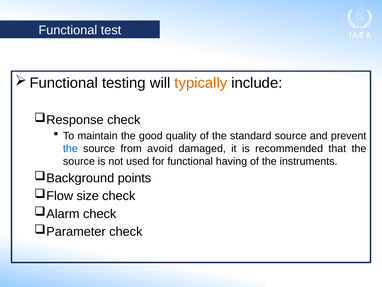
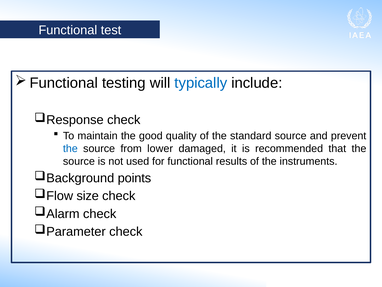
typically colour: orange -> blue (201, 83)
avoid: avoid -> lower (160, 148)
having: having -> results (232, 161)
